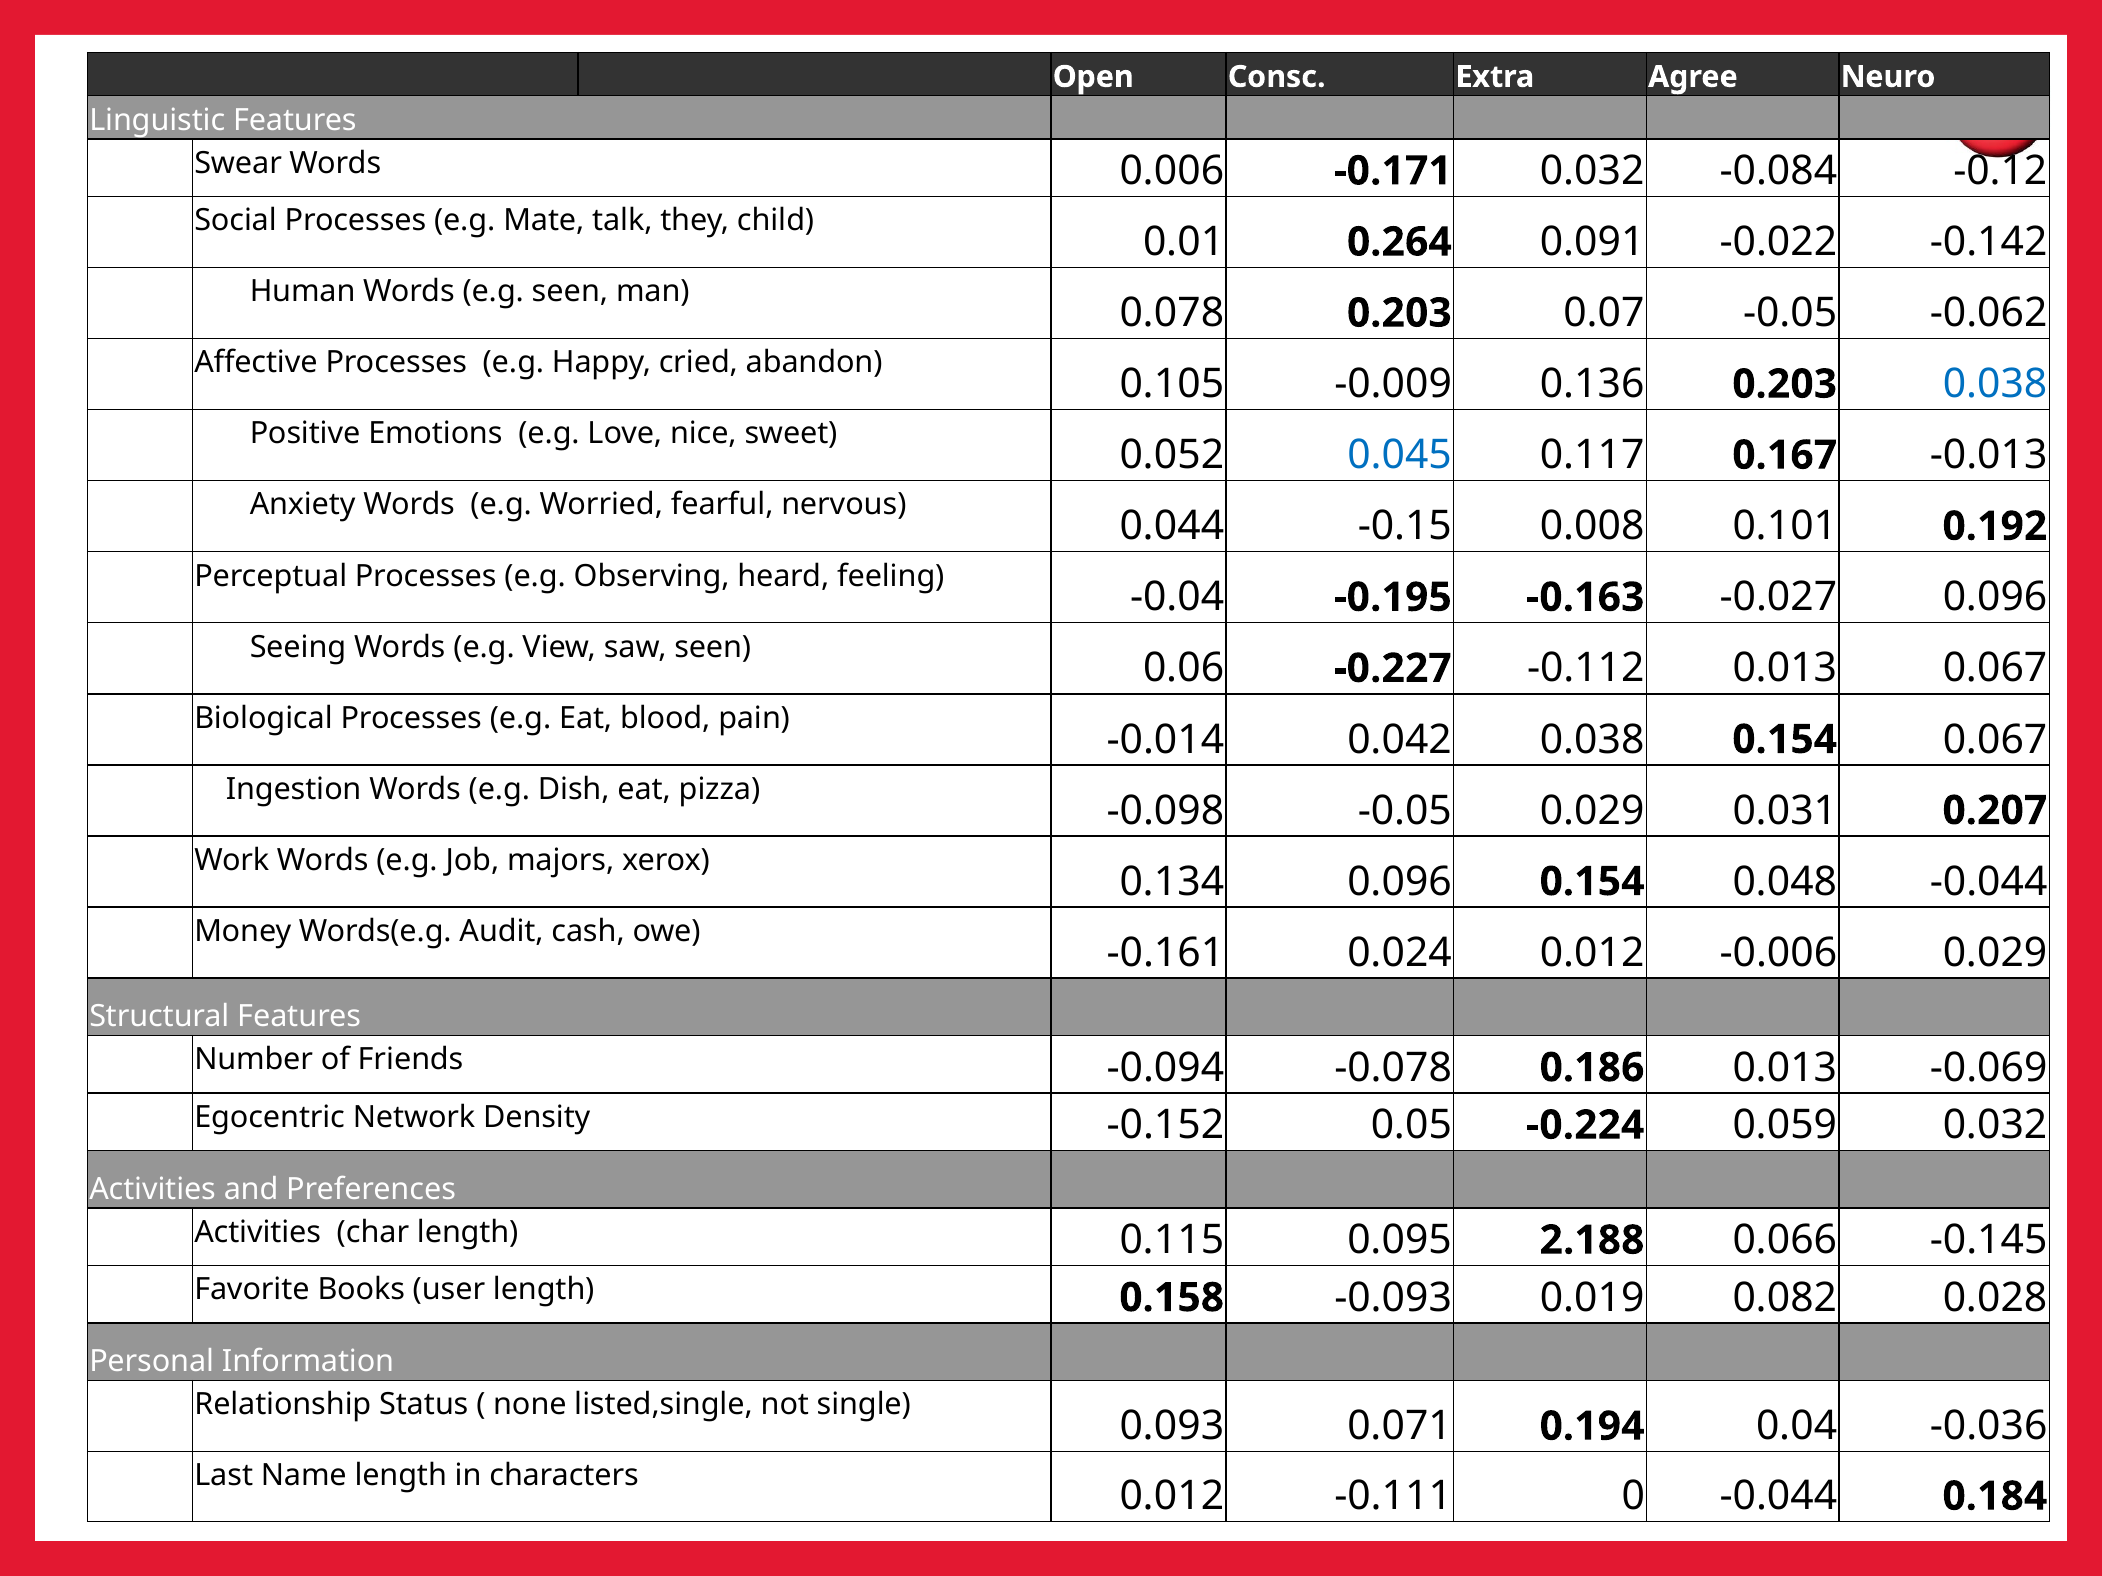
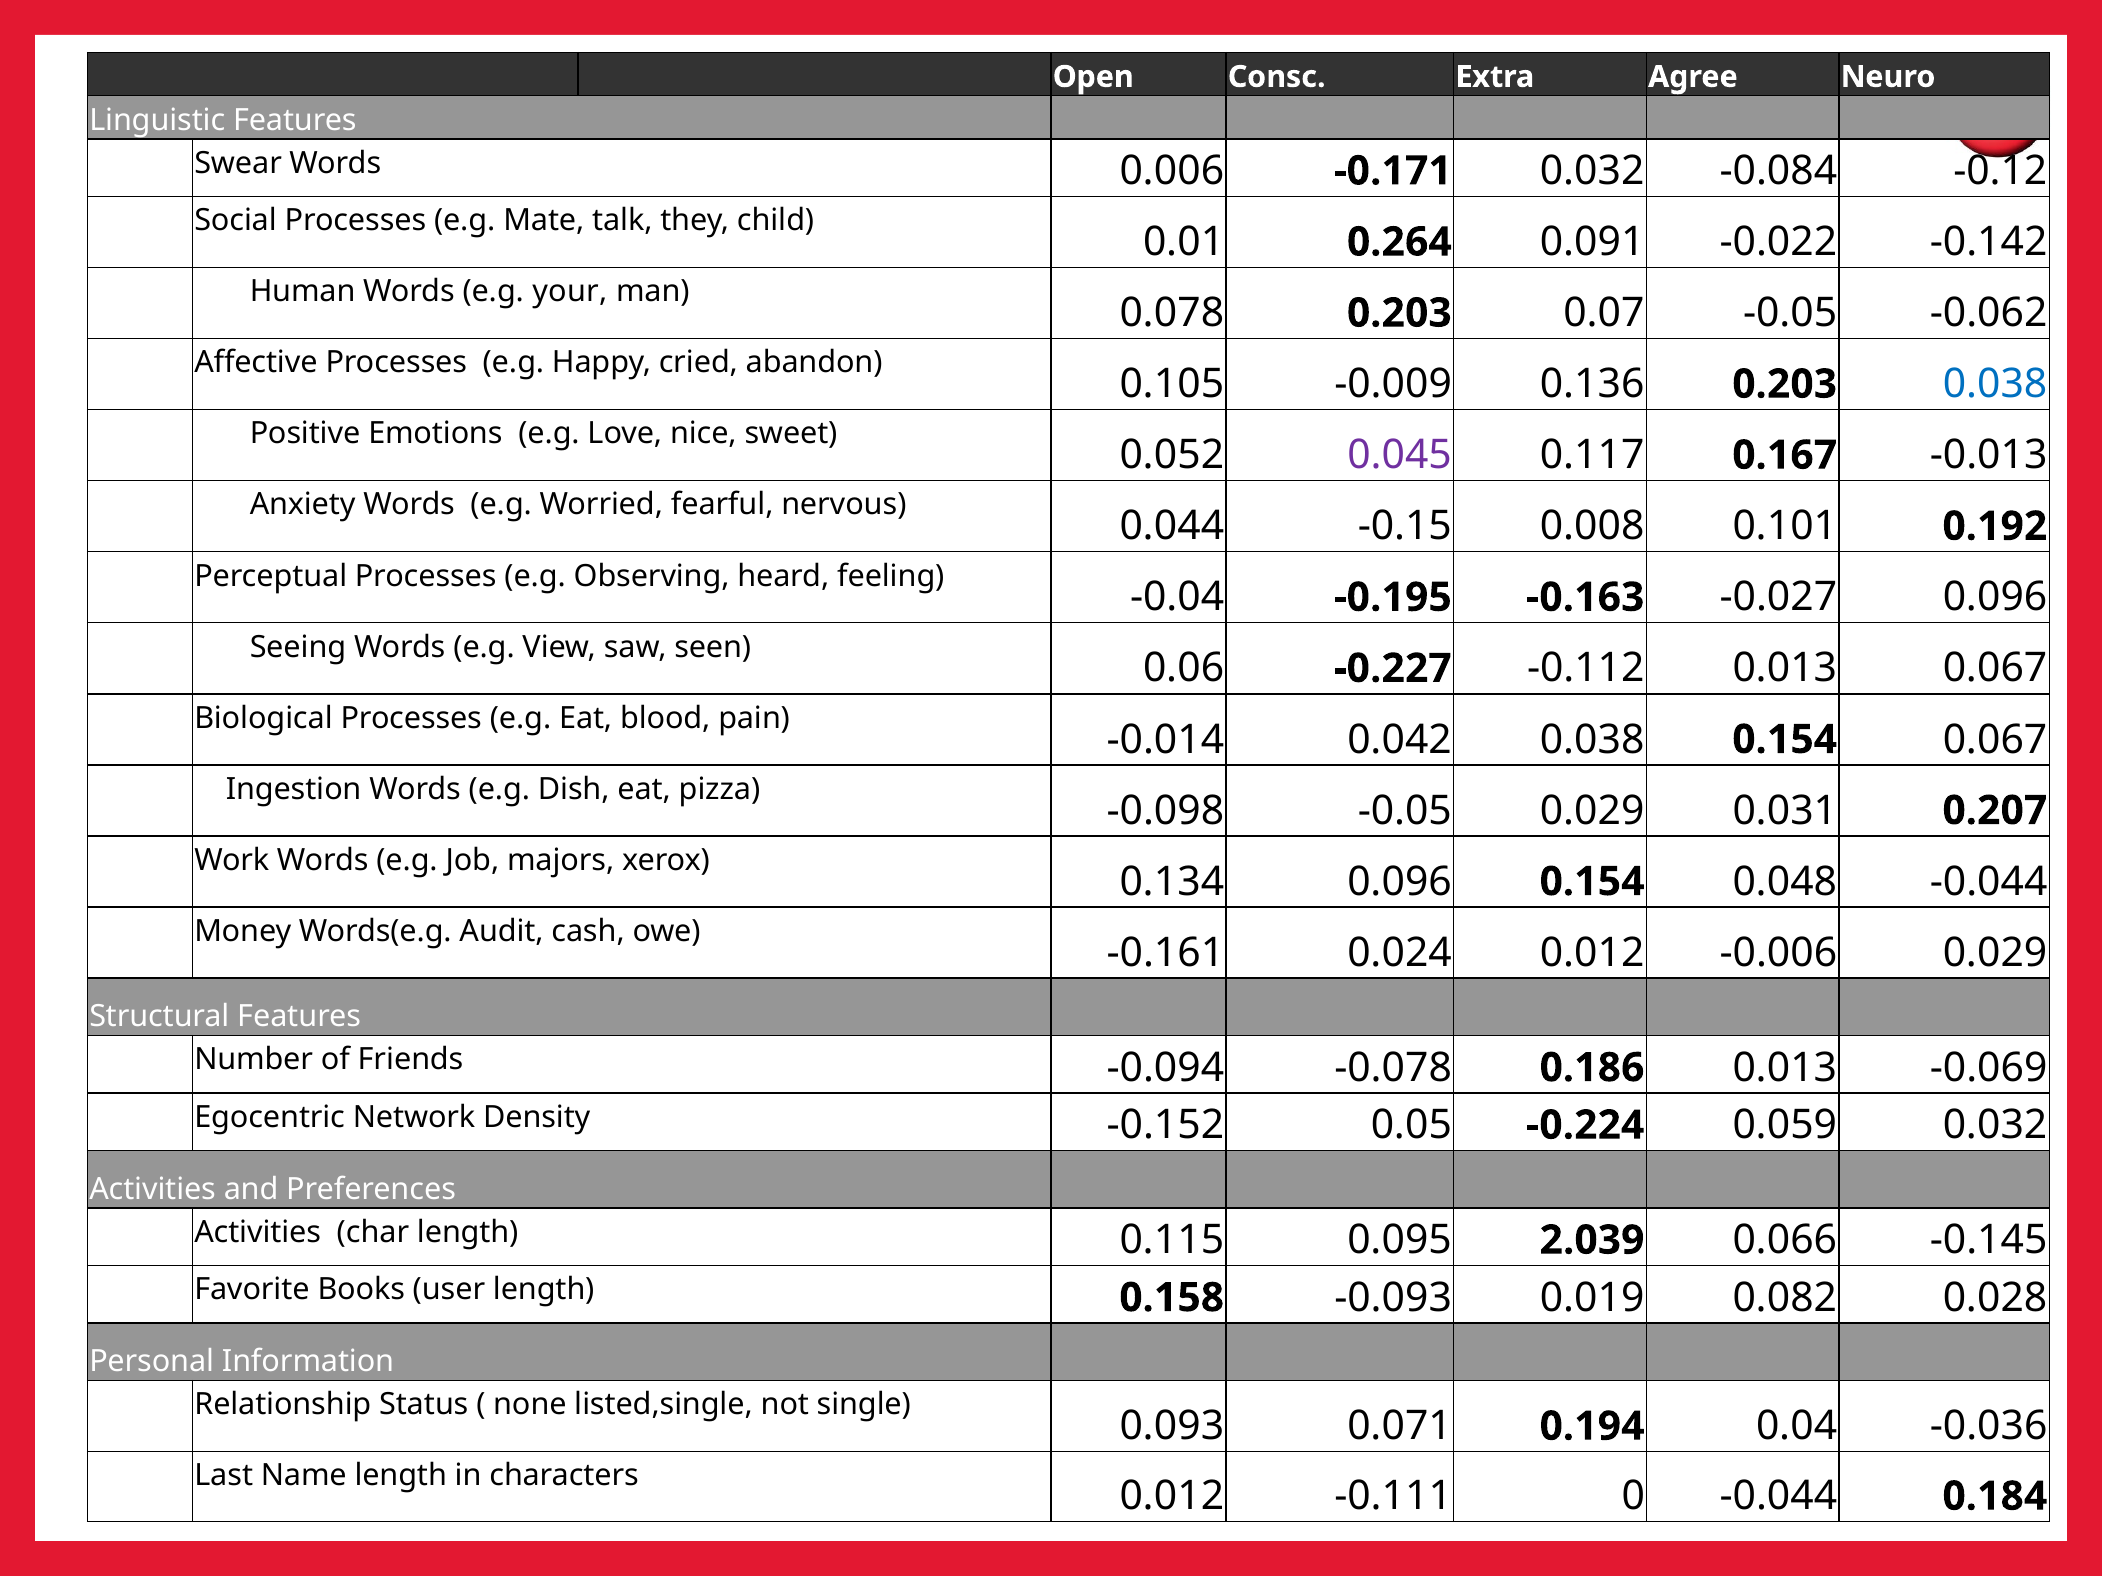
e.g seen: seen -> your (570, 292)
0.045 colour: blue -> purple (1400, 455)
2.188: 2.188 -> 2.039 (1592, 1241)
